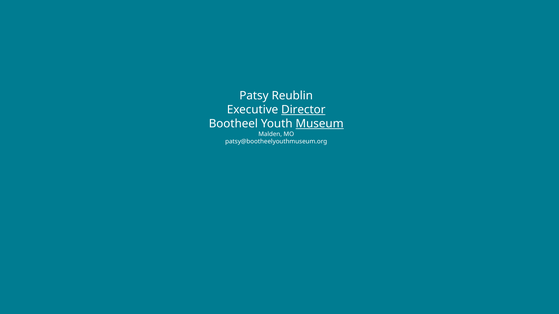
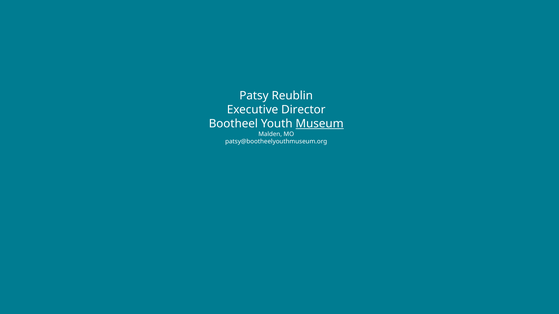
Director underline: present -> none (303, 110)
